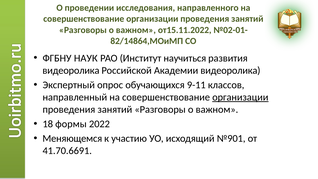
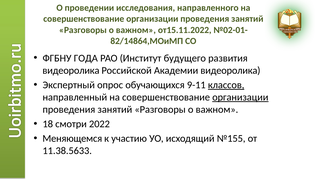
НАУК: НАУК -> ГОДА (86, 58)
научиться: научиться -> будущего (185, 58)
классов underline: none -> present (226, 85)
формы: формы -> смотри (71, 124)
№901: №901 -> №155 (231, 138)
41.70.6691: 41.70.6691 -> 11.38.5633 (67, 151)
